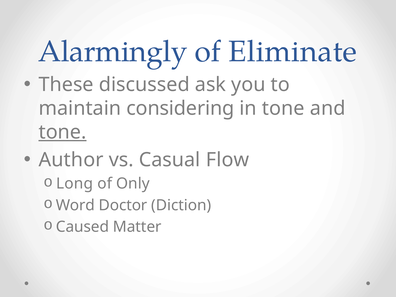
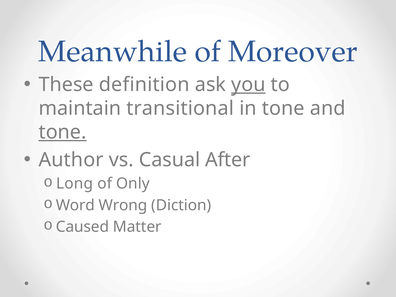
Alarmingly: Alarmingly -> Meanwhile (113, 52)
Eliminate: Eliminate -> Moreover (293, 52)
discussed: discussed -> definition (144, 85)
you underline: none -> present (248, 85)
considering: considering -> transitional (180, 108)
Flow: Flow -> After (228, 160)
Doctor: Doctor -> Wrong (123, 205)
